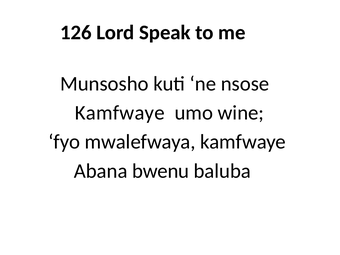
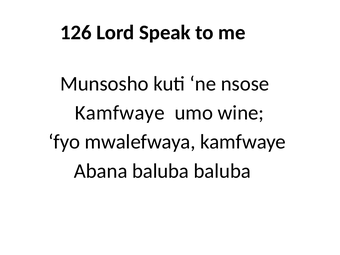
Abana bwenu: bwenu -> baluba (161, 171)
